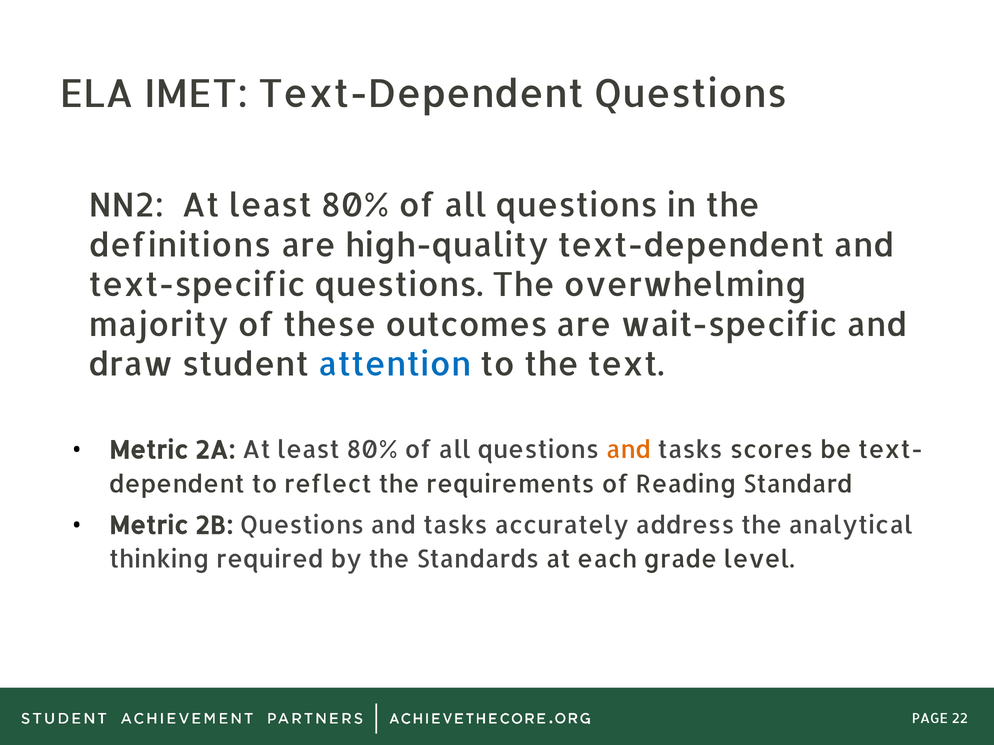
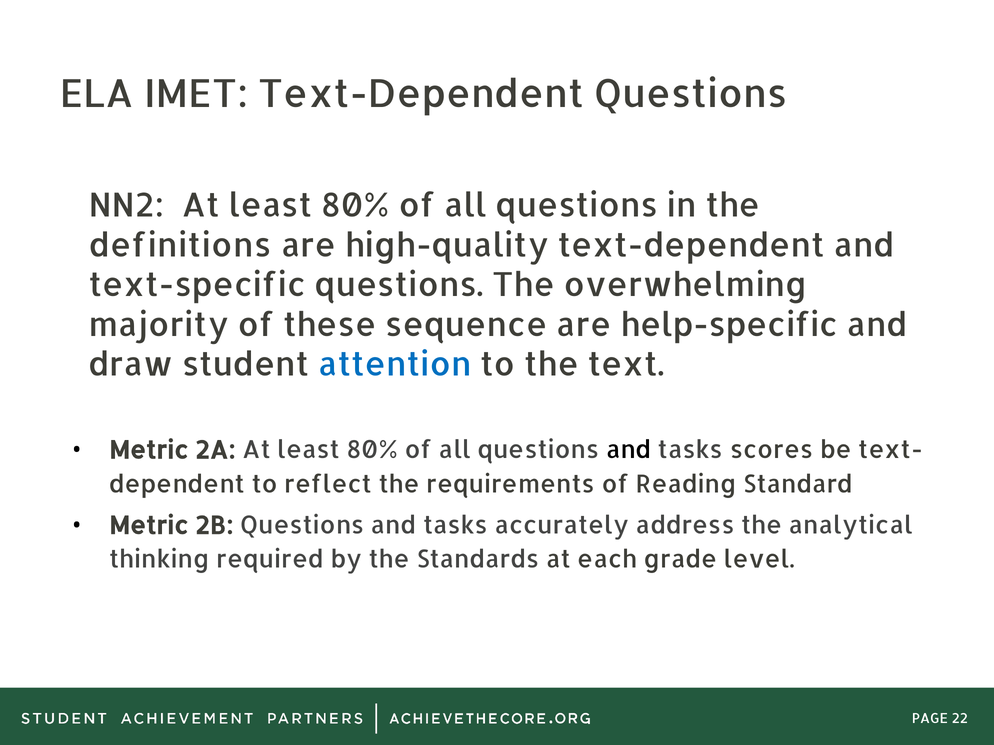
outcomes: outcomes -> sequence (467, 325)
wait-specific: wait-specific -> help-specific (729, 325)
and colour: orange -> black (629, 450)
